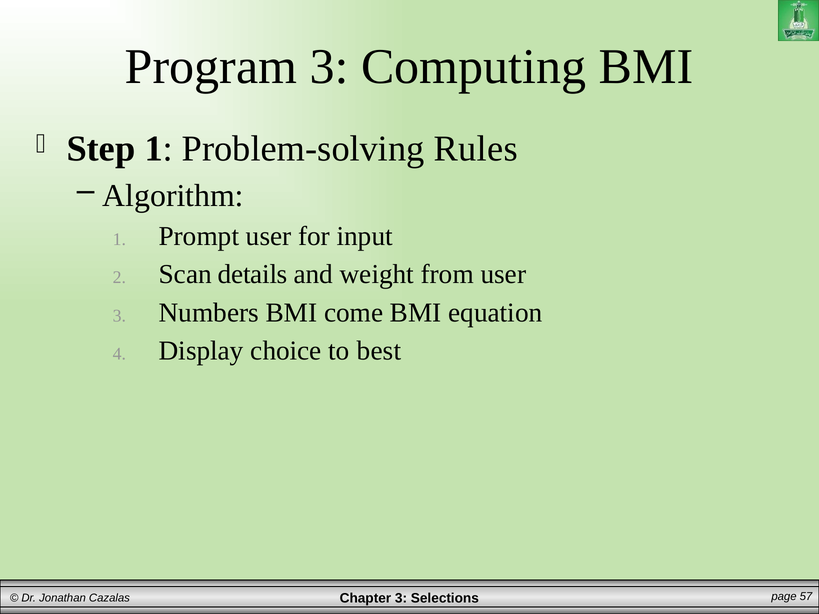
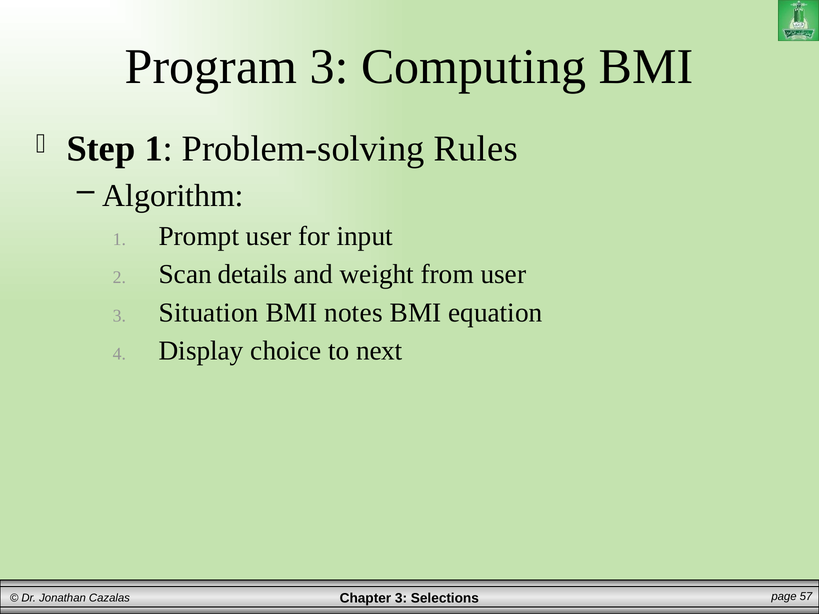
Numbers: Numbers -> Situation (209, 313)
come: come -> notes (353, 313)
best: best -> next (379, 351)
